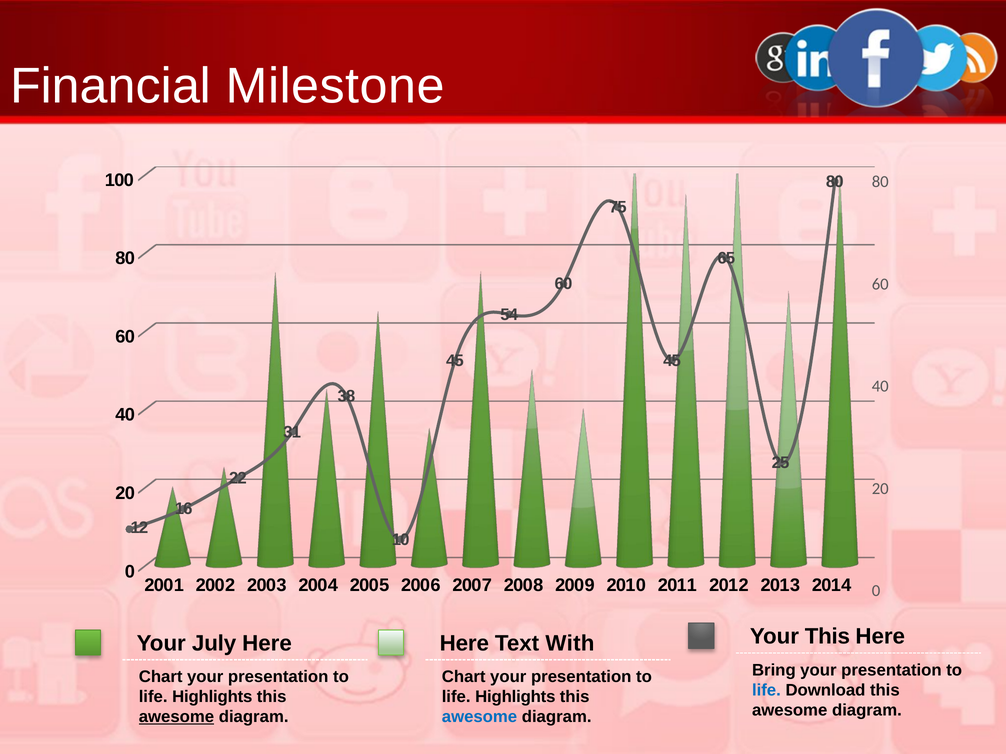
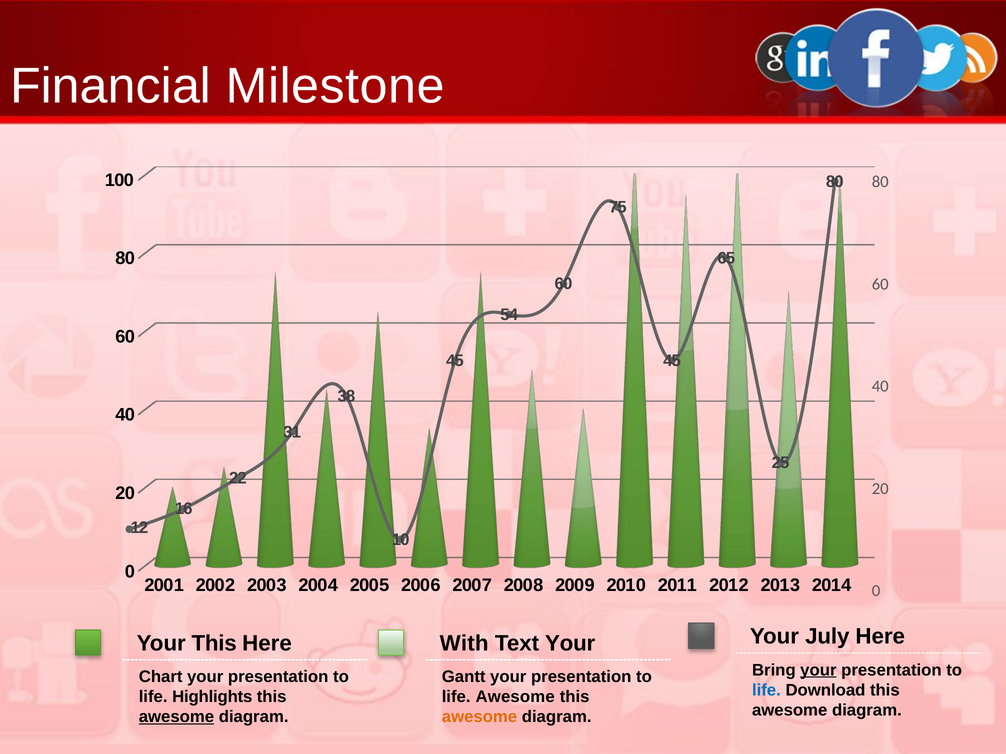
Your This: This -> July (827, 637)
Your July: July -> This (214, 644)
Here: Here -> With (464, 644)
Text With: With -> Your (570, 644)
your underline: none -> present (818, 670)
Chart: Chart -> Gantt (464, 677)
Highlights: Highlights -> Awesome (515, 697)
awesome colour: blue -> orange (479, 717)
